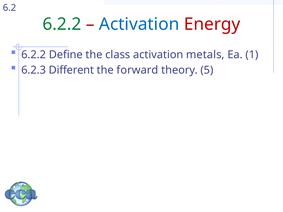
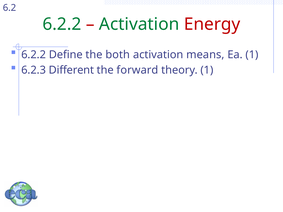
Activation colour: blue -> green (139, 24)
class: class -> both (118, 55)
metals: metals -> means (205, 55)
theory 5: 5 -> 1 (207, 70)
